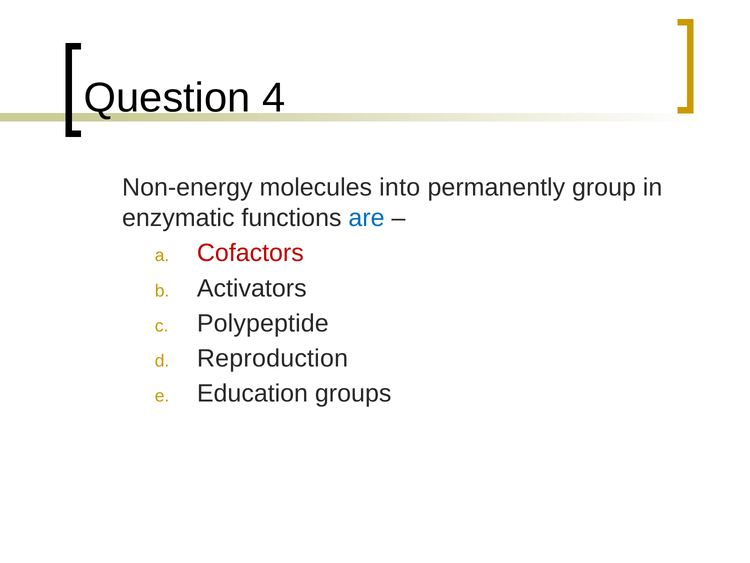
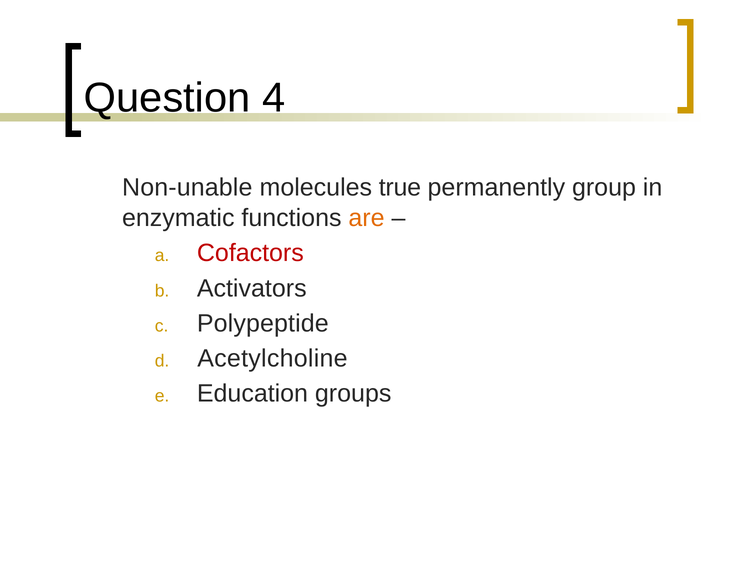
Non-energy: Non-energy -> Non-unable (187, 187)
into: into -> true (400, 187)
are colour: blue -> orange (367, 218)
Reproduction: Reproduction -> Acetylcholine (272, 358)
